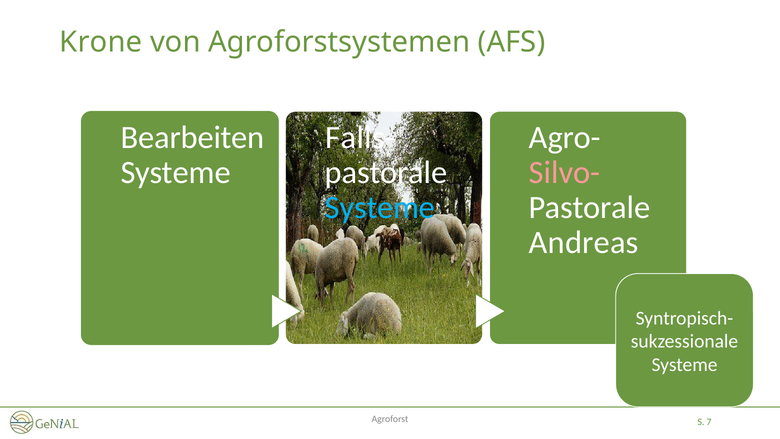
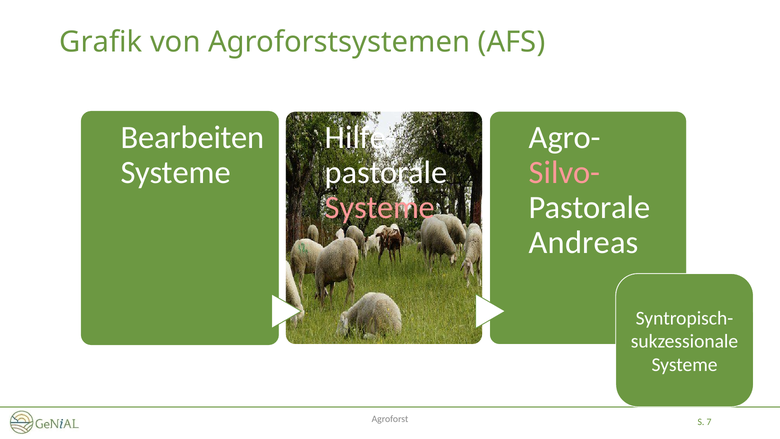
Krone: Krone -> Grafik (101, 42)
Falls-: Falls- -> Hilfe- (360, 137)
Systeme colour: light blue -> pink (380, 207)
